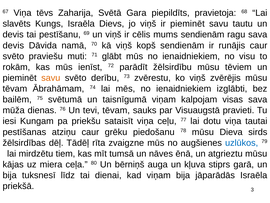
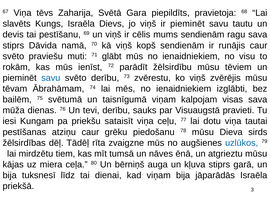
devis: devis -> stiprs (13, 45)
savu colour: orange -> blue (51, 78)
tevi tēvam: tēvam -> derību (116, 110)
